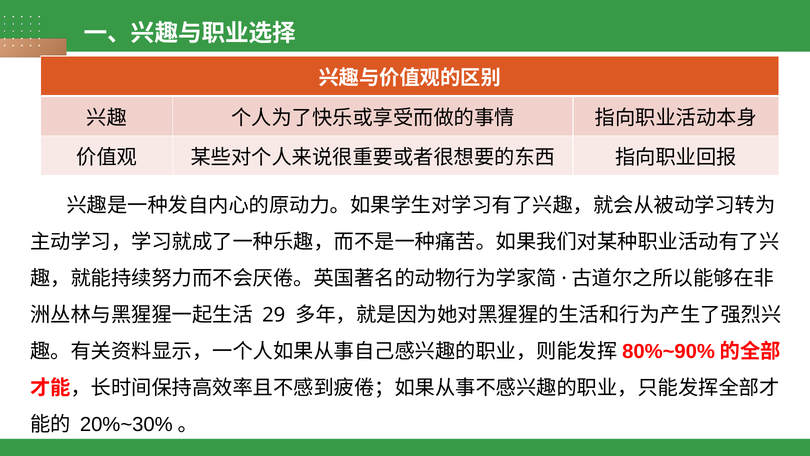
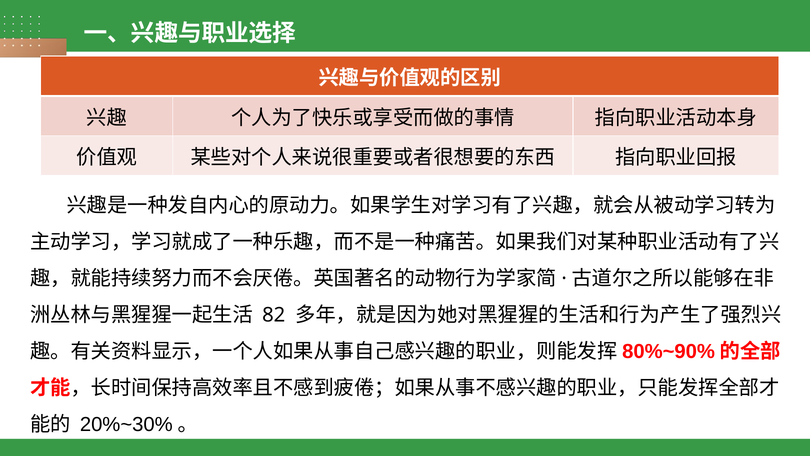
29: 29 -> 82 (274, 315)
